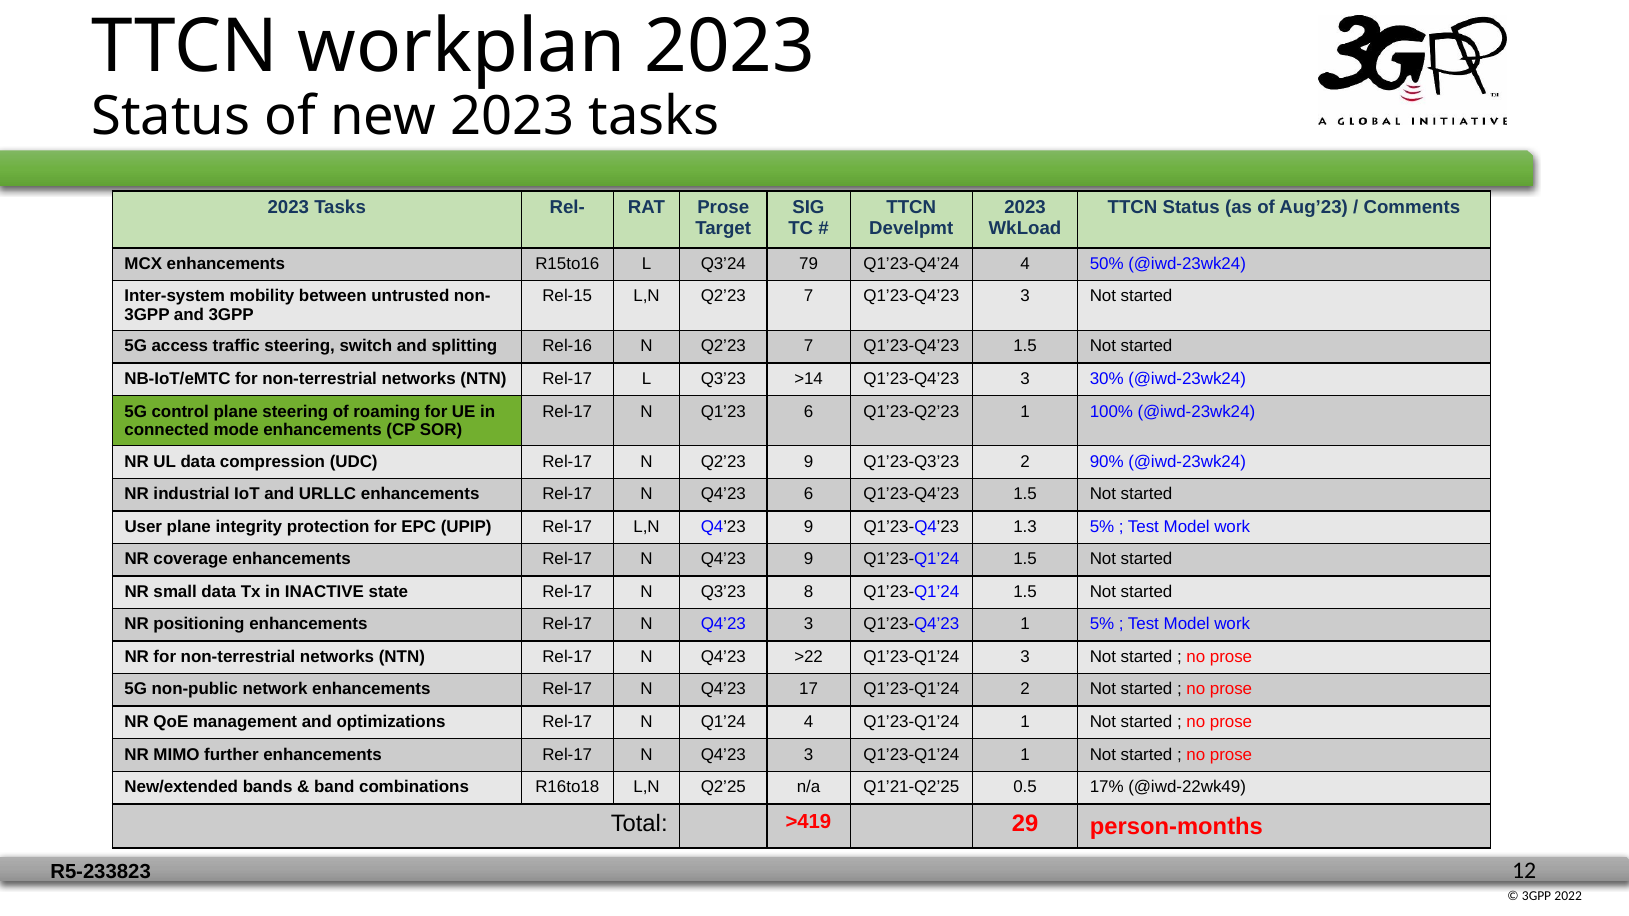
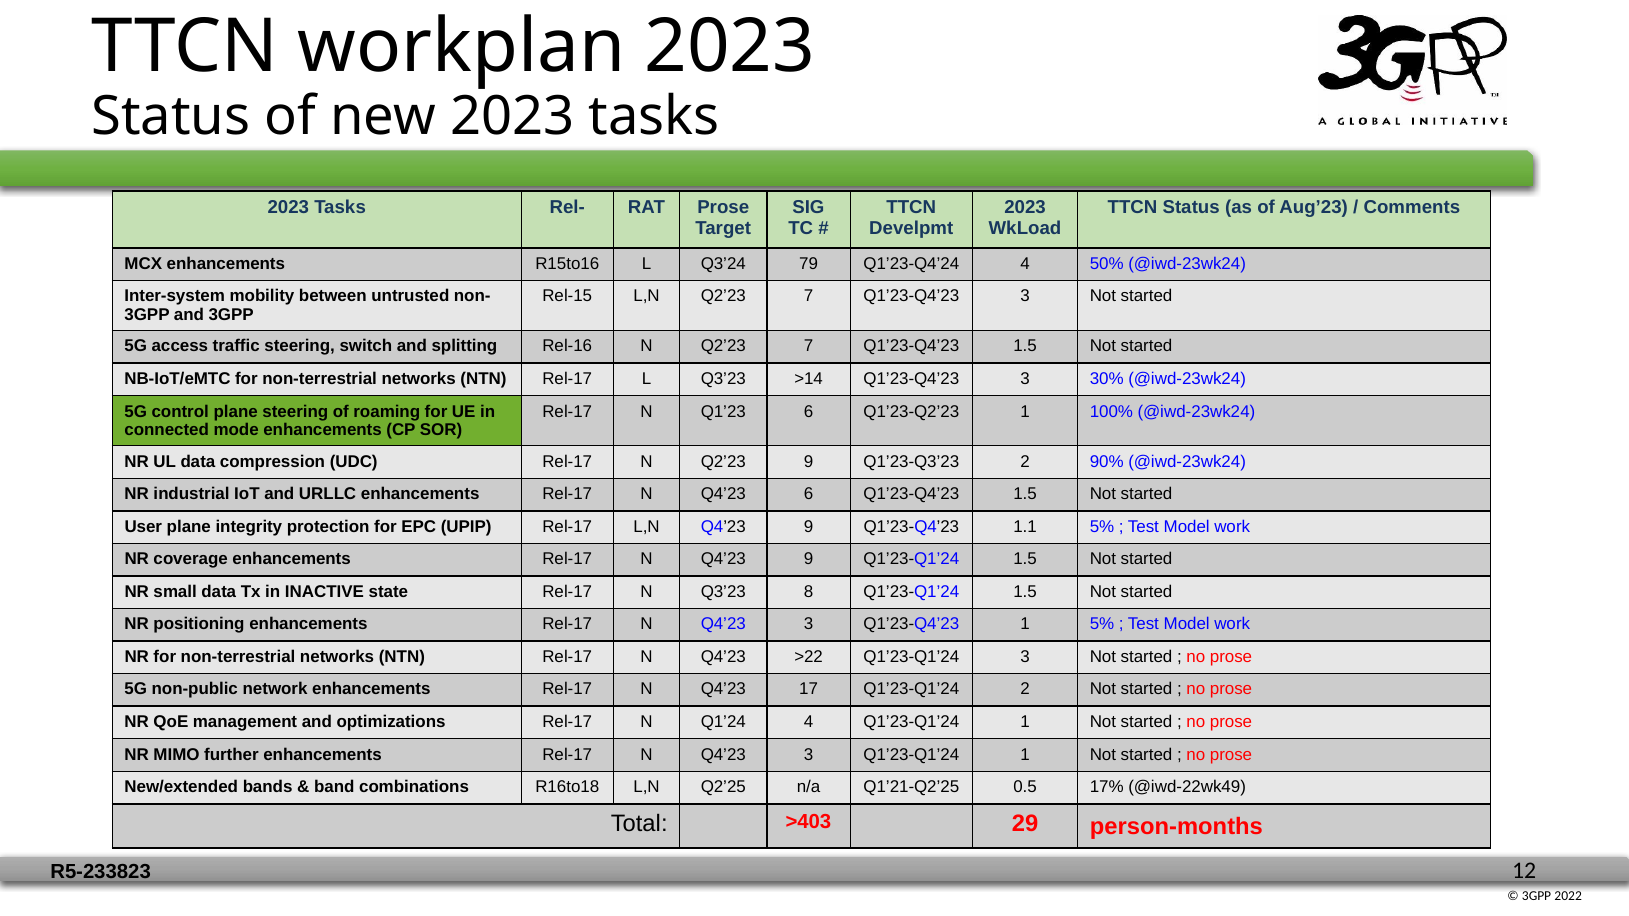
1.3: 1.3 -> 1.1 (1025, 527)
>419: >419 -> >403 (808, 822)
